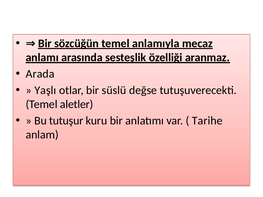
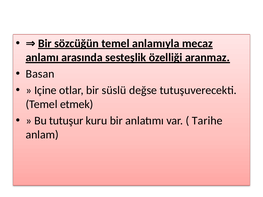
Arada: Arada -> Basan (40, 74)
Yaşlı: Yaşlı -> Içine (45, 90)
aletler: aletler -> etmek (77, 104)
